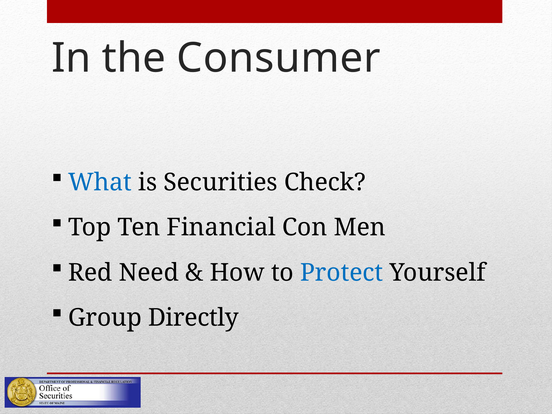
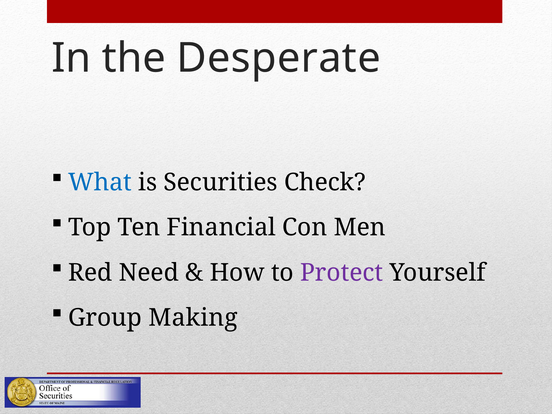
Consumer: Consumer -> Desperate (279, 58)
Protect colour: blue -> purple (342, 273)
Directly: Directly -> Making (193, 318)
